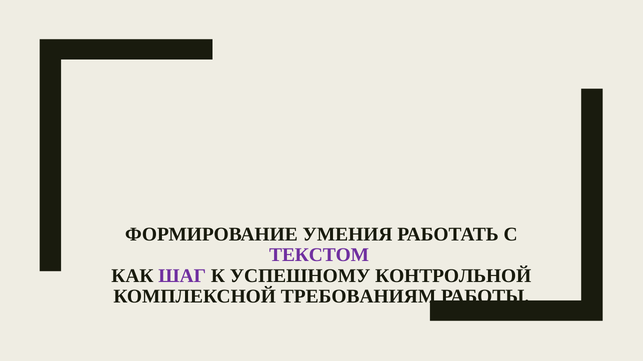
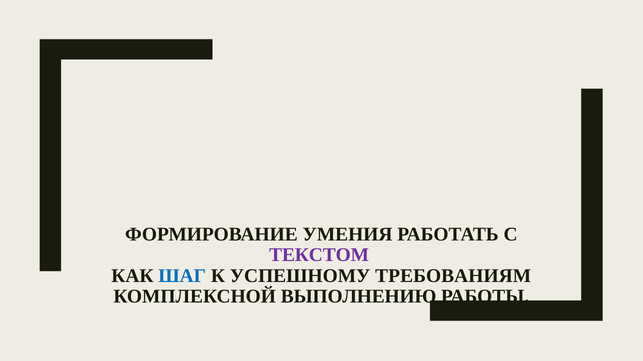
ШАГ colour: purple -> blue (182, 276)
КОНТРОЛЬНОЙ: КОНТРОЛЬНОЙ -> ТРЕБОВАНИЯМ (453, 276)
ТРЕБОВАНИЯМ: ТРЕБОВАНИЯМ -> ВЫПОЛНЕНИЮ (359, 297)
